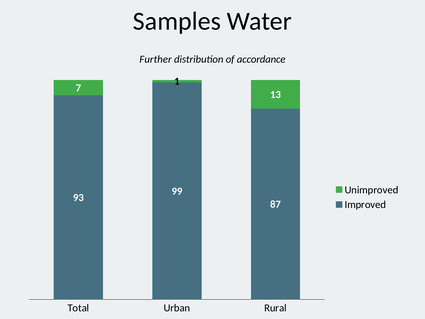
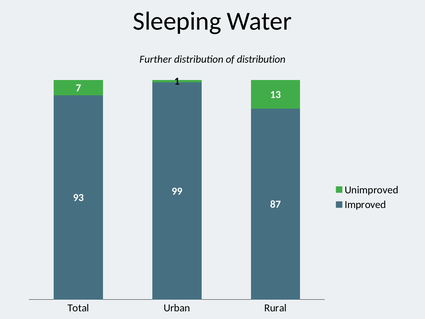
Samples: Samples -> Sleeping (177, 21)
of accordance: accordance -> distribution (261, 59)
